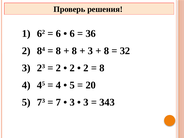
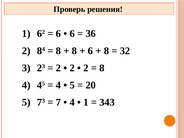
3: 3 -> 6 (90, 51)
3: 3 -> 4 (72, 102)
3: 3 -> 1 (86, 102)
